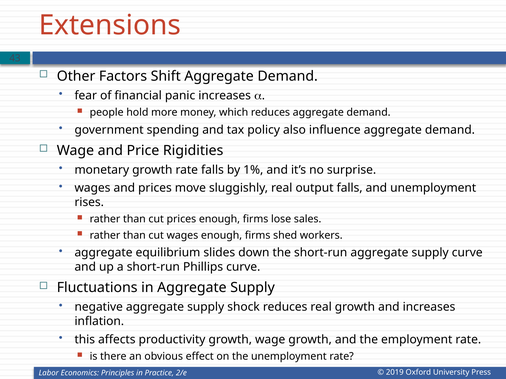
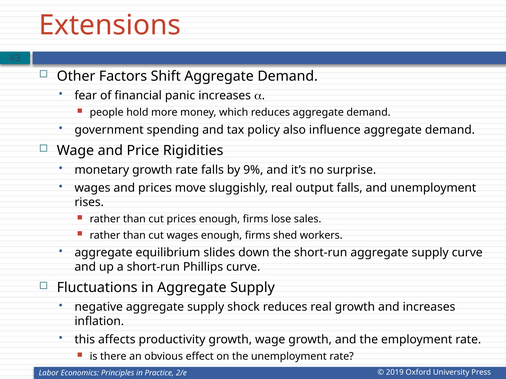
1%: 1% -> 9% (253, 170)
